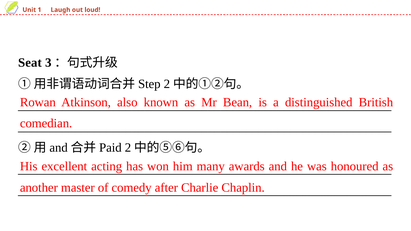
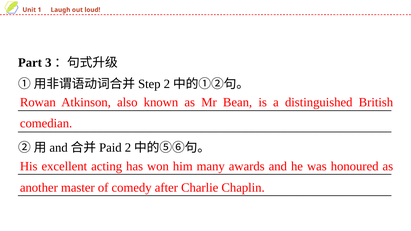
Seat: Seat -> Part (30, 63)
